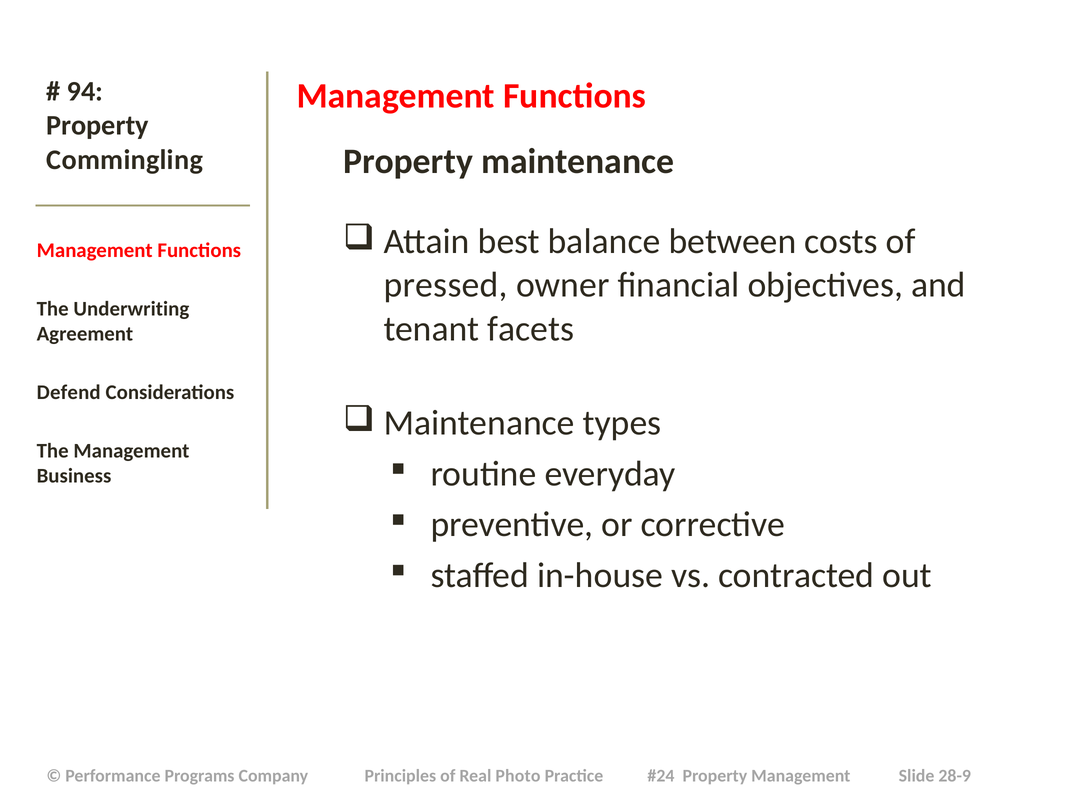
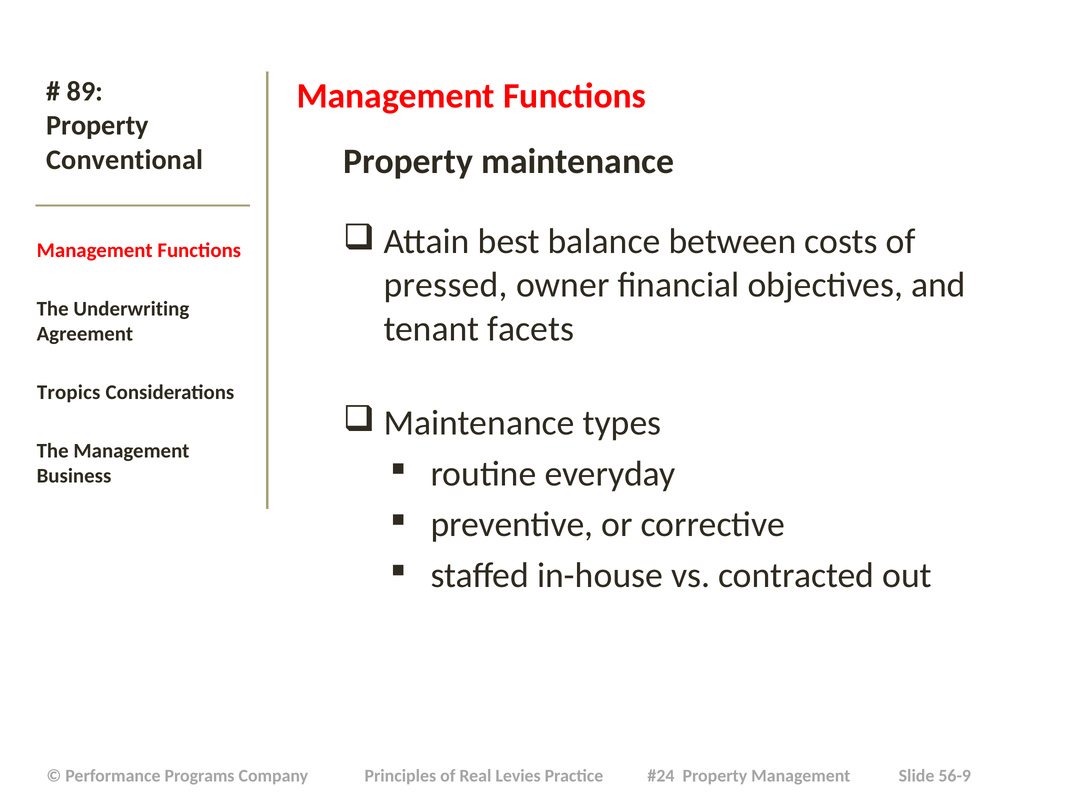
94: 94 -> 89 (85, 91)
Commingling: Commingling -> Conventional (125, 160)
Defend: Defend -> Tropics (69, 392)
Photo: Photo -> Levies (518, 776)
28-9: 28-9 -> 56-9 (955, 776)
